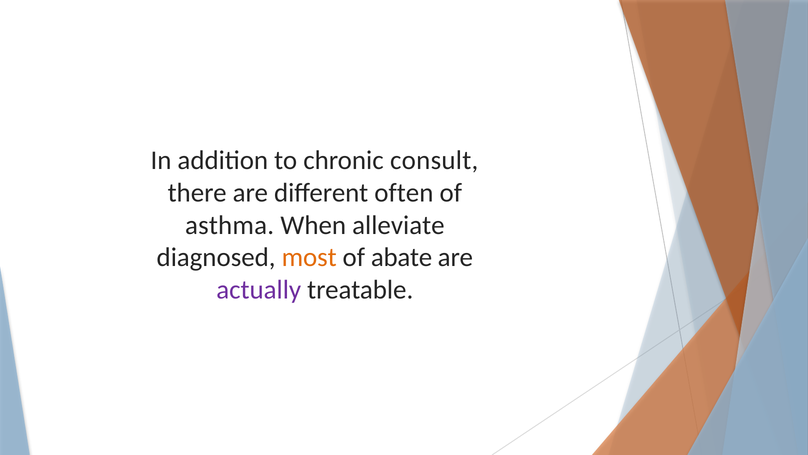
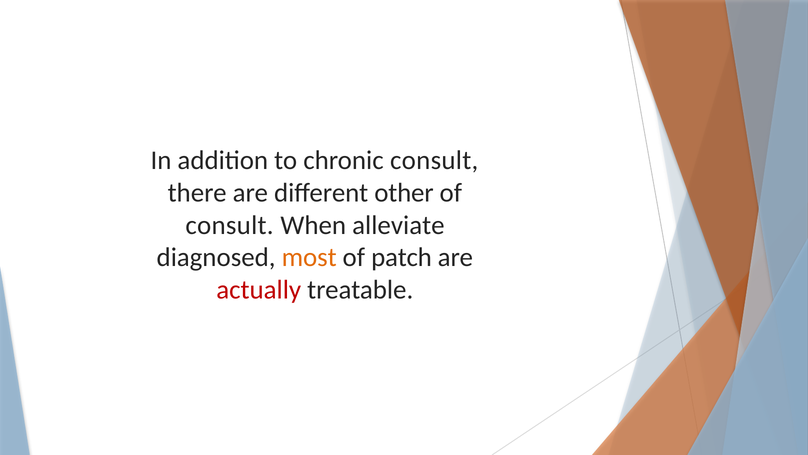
often: often -> other (404, 193)
asthma: asthma -> consult (230, 225)
abate: abate -> patch (402, 257)
actually colour: purple -> red (259, 290)
